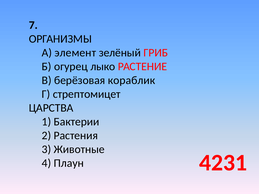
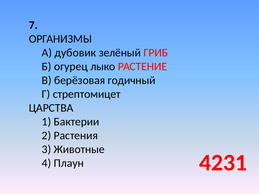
элемент: элемент -> дубовик (75, 53)
кораблик: кораблик -> годичный (132, 80)
